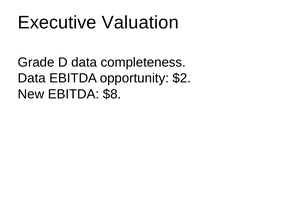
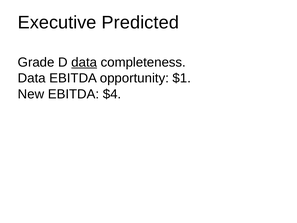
Valuation: Valuation -> Predicted (140, 23)
data underline: none -> present (84, 62)
$2: $2 -> $1 (182, 78)
$8: $8 -> $4 (112, 94)
